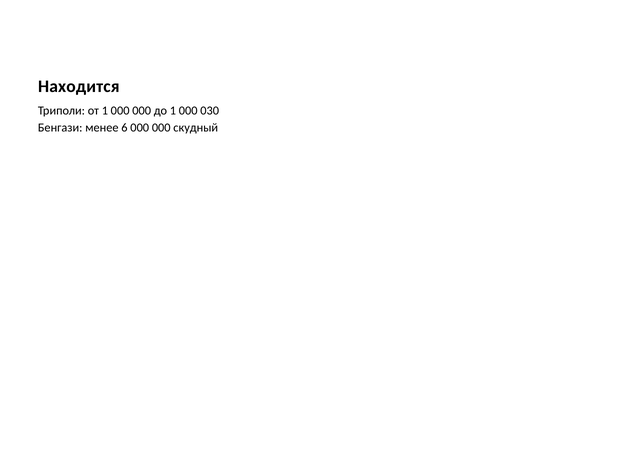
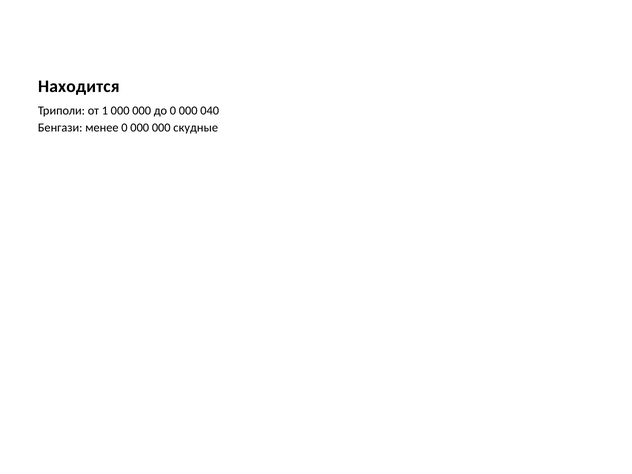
до 1: 1 -> 0 (173, 111)
030: 030 -> 040 (210, 111)
менее 6: 6 -> 0 (124, 128)
скудный: скудный -> скудные (196, 128)
